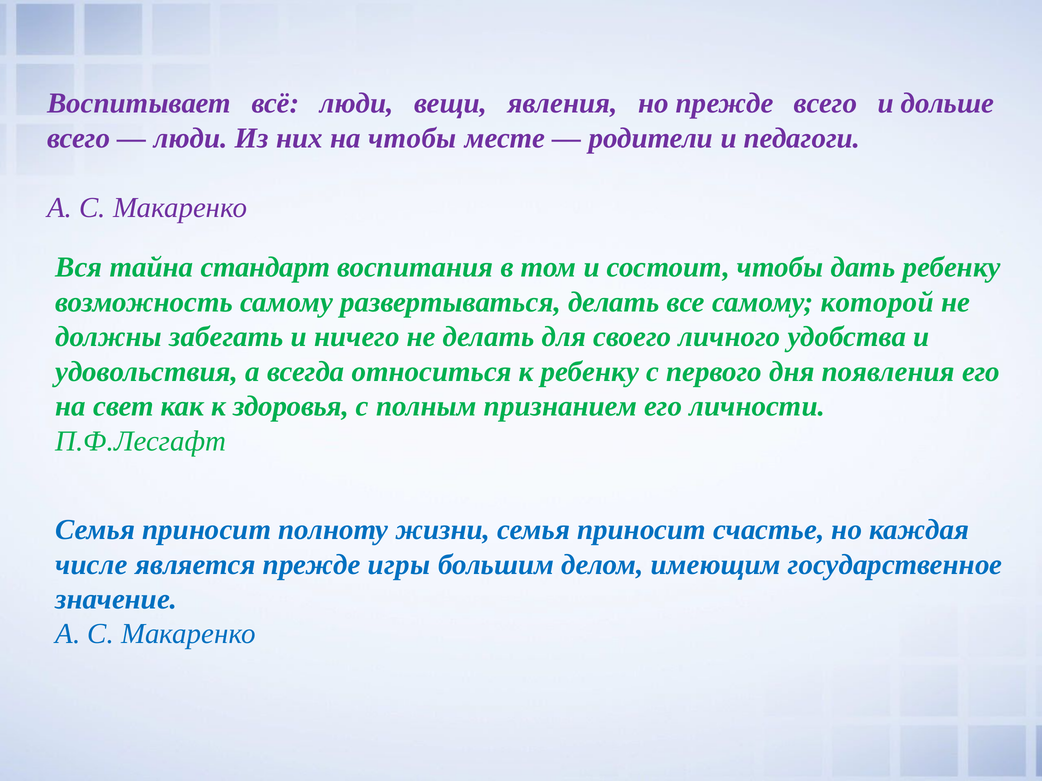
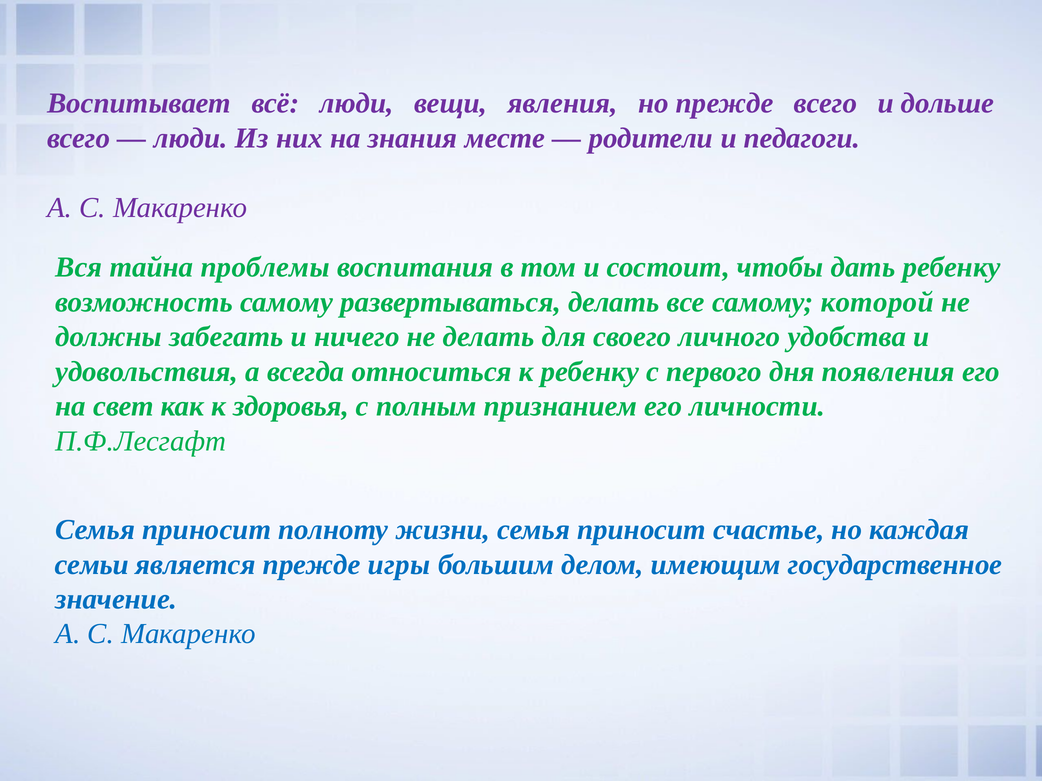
на чтобы: чтобы -> знания (413, 138)
стандарт: стандарт -> проблемы (265, 268)
числе: числе -> семьи (92, 565)
